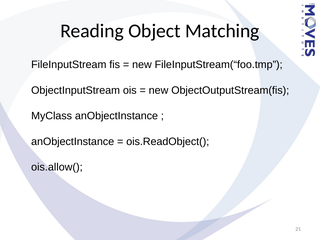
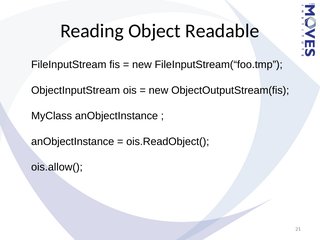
Matching: Matching -> Readable (222, 31)
